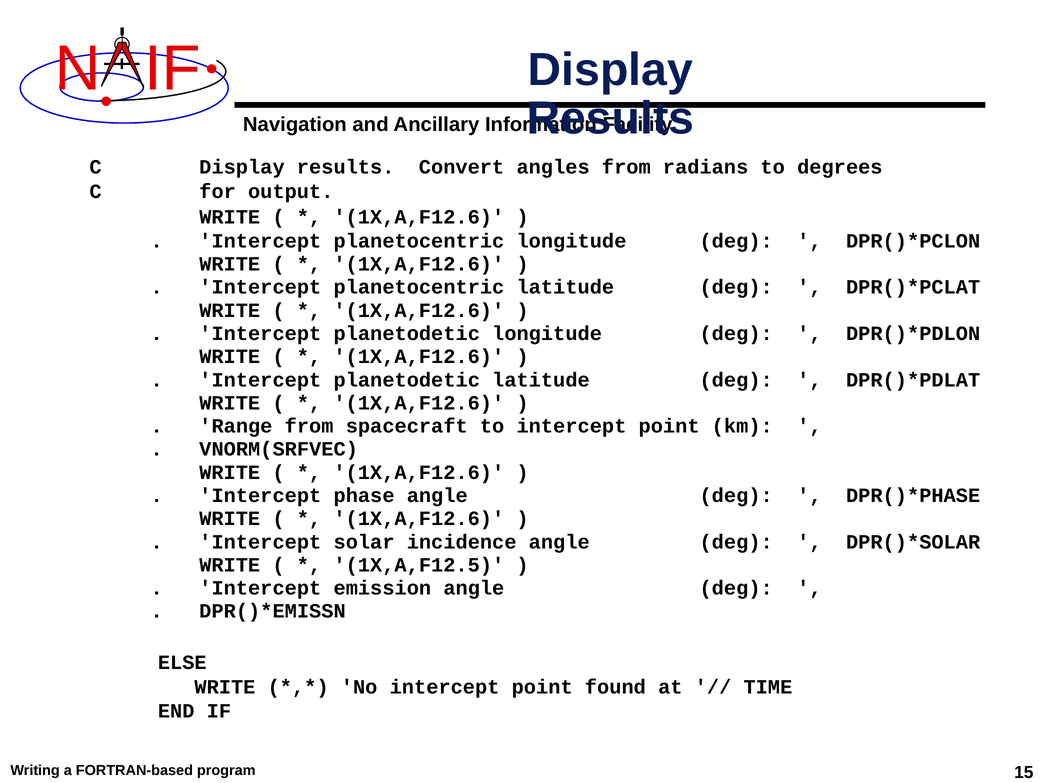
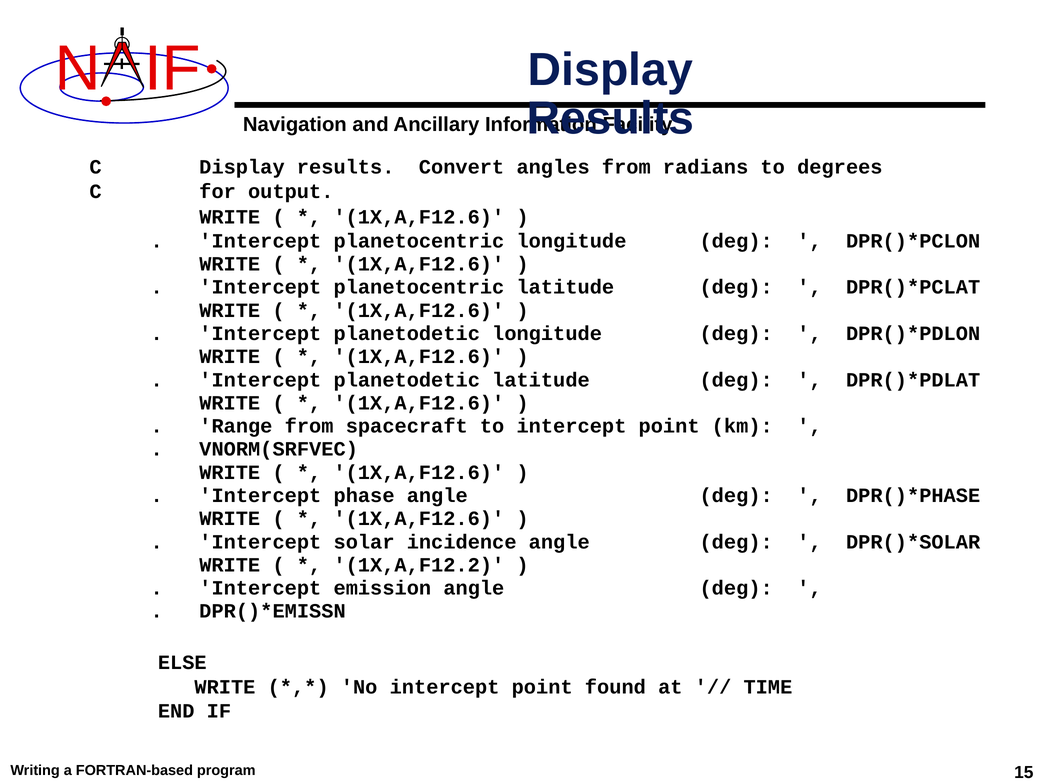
1X,A,F12.5: 1X,A,F12.5 -> 1X,A,F12.2 (419, 565)
